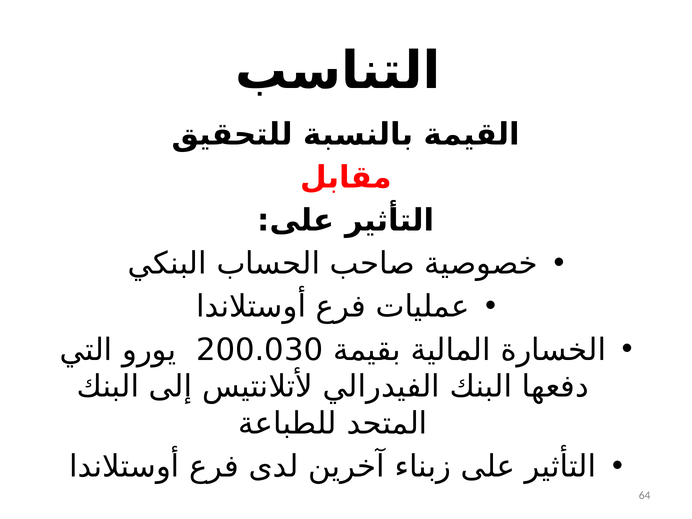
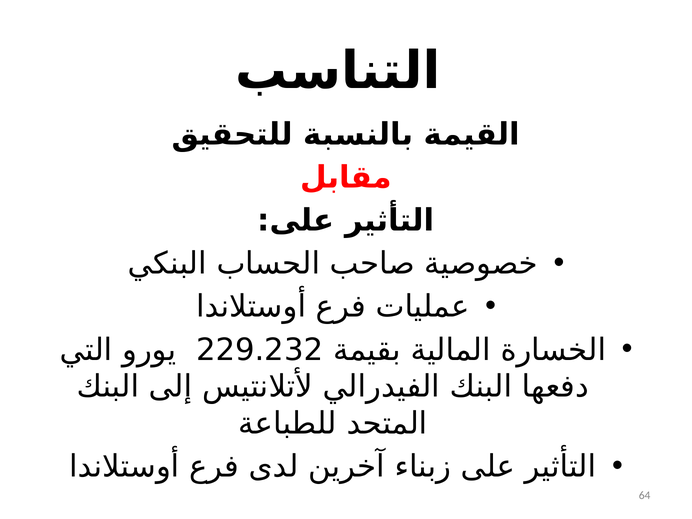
200.030: 200.030 -> 229.232 (260, 350)
